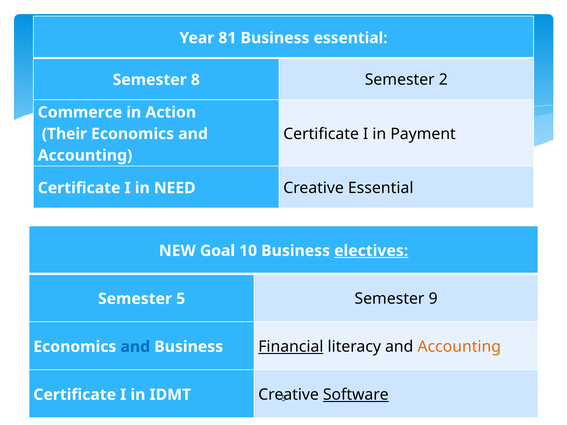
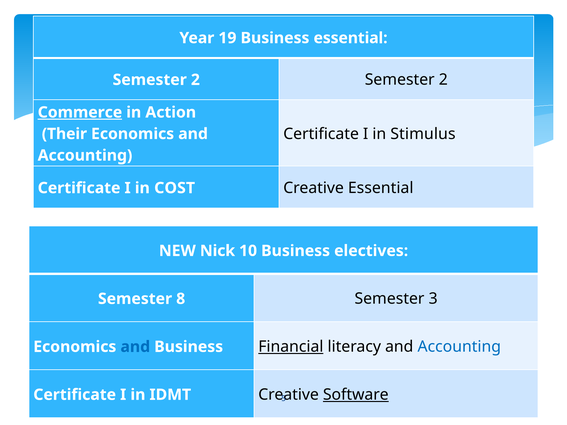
81: 81 -> 19 (227, 38)
8: 8 -> 2 (195, 80)
Commerce underline: none -> present (80, 112)
Payment: Payment -> Stimulus (423, 134)
NEED: NEED -> COST (175, 188)
Goal: Goal -> Nick (217, 251)
electives underline: present -> none (371, 251)
Semester 5: 5 -> 8 (181, 299)
9: 9 -> 3 (433, 299)
Accounting colour: orange -> blue (459, 347)
